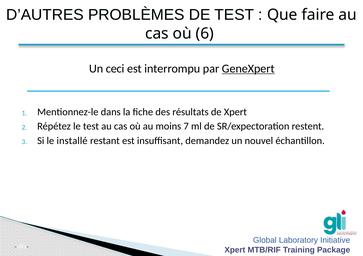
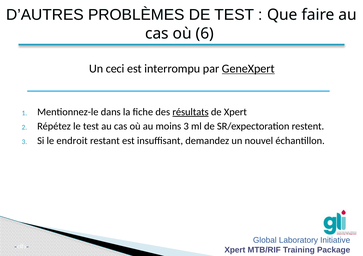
résultats underline: none -> present (191, 112)
moins 7: 7 -> 3 (186, 126)
installé: installé -> endroit (72, 141)
